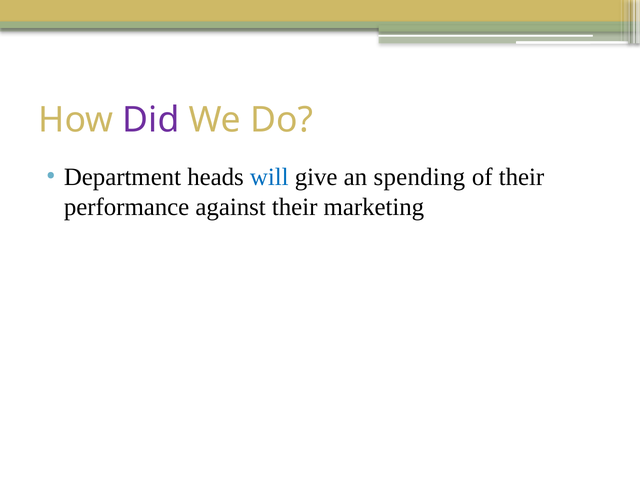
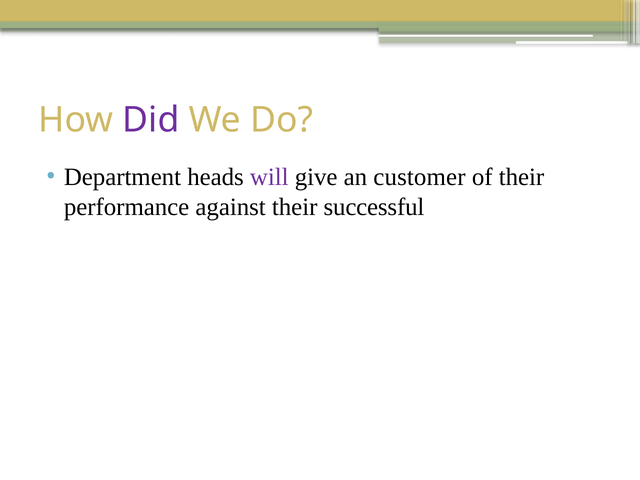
will colour: blue -> purple (269, 177)
spending: spending -> customer (419, 177)
marketing: marketing -> successful (374, 207)
